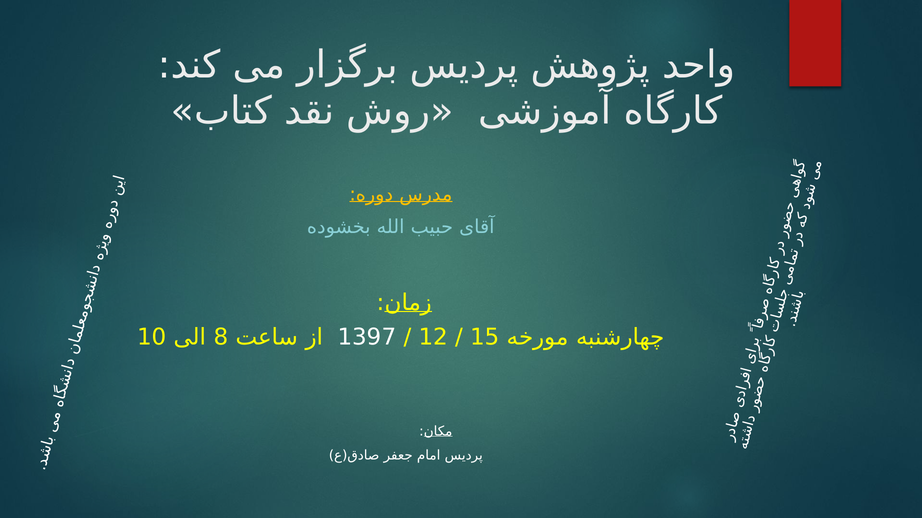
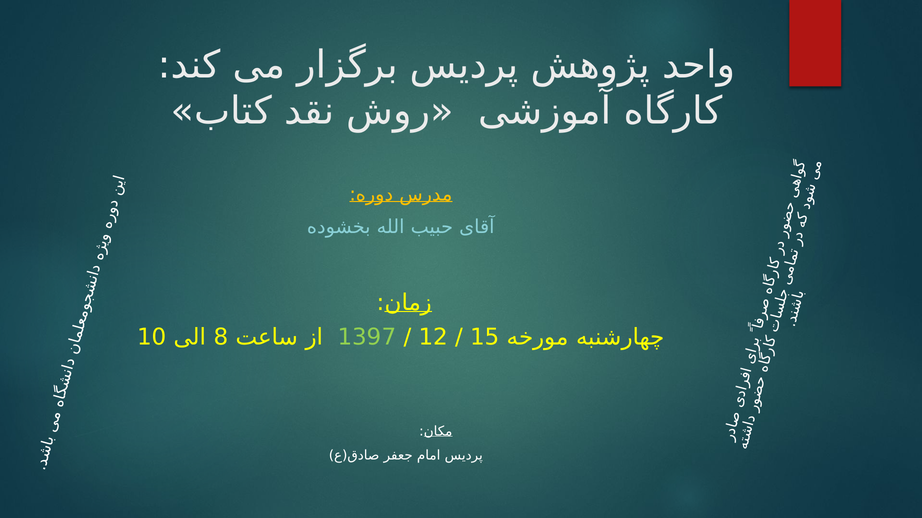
1397 colour: white -> light green (367, 338)
